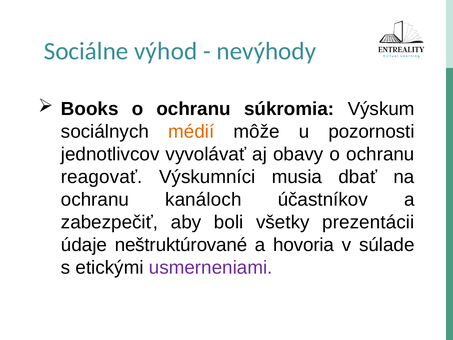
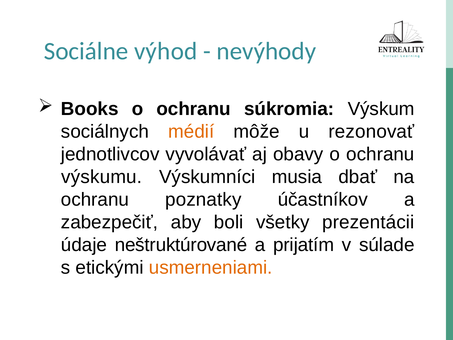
pozornosti: pozornosti -> rezonovať (371, 132)
reagovať: reagovať -> výskumu (102, 177)
kanáloch: kanáloch -> poznatky (203, 200)
hovoria: hovoria -> prijatím (304, 245)
usmerneniami colour: purple -> orange (211, 267)
